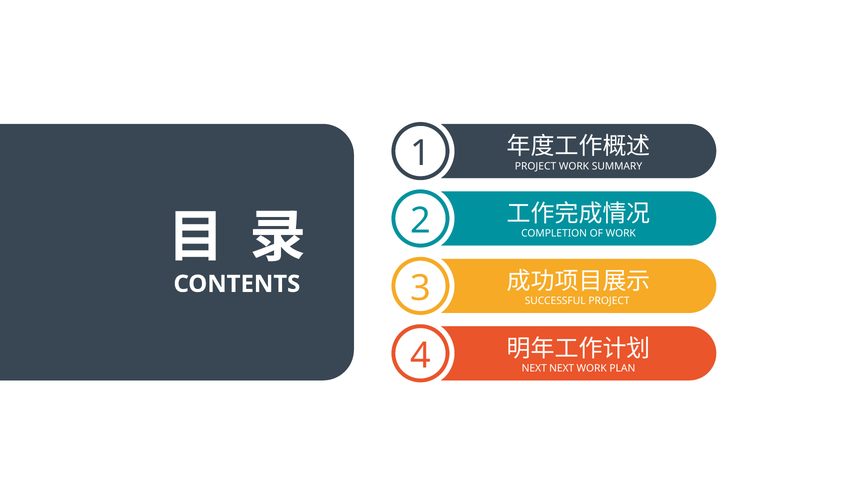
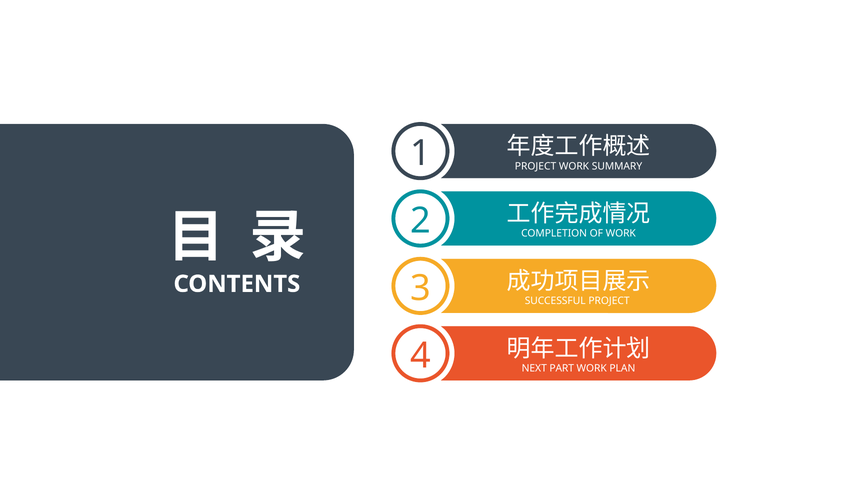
NEXT NEXT: NEXT -> PART (562, 368)
